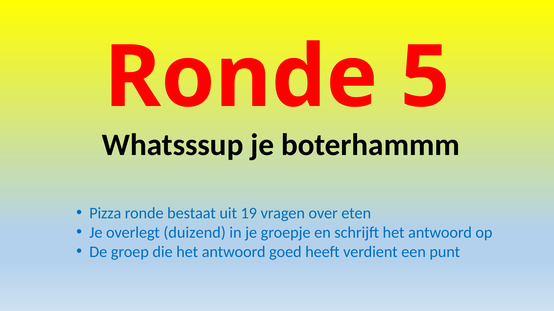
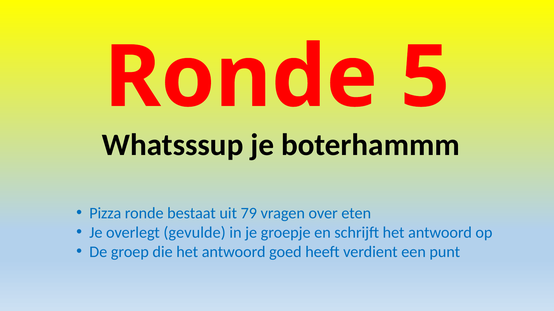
19: 19 -> 79 (249, 214)
duizend: duizend -> gevulde (195, 233)
